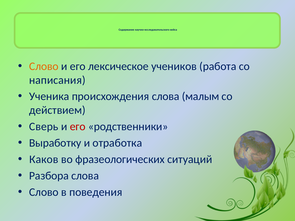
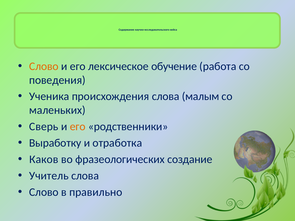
учеников: учеников -> обучение (174, 66)
написания: написания -> поведения (57, 80)
действием: действием -> маленьких (57, 110)
его colour: red -> orange (78, 127)
ситуаций: ситуаций -> создание (190, 159)
Разбора: Разбора -> Учитель (49, 176)
поведения: поведения -> правильно (96, 192)
